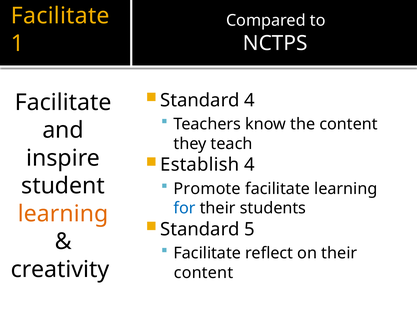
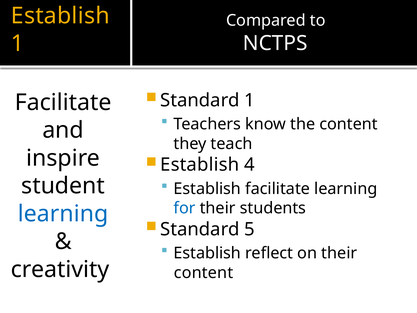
Facilitate: Facilitate -> Establish (60, 16)
Standard 4: 4 -> 1 (250, 100)
Promote: Promote -> Establish (207, 189)
learning colour: orange -> blue (63, 214)
Facilitate: Facilitate -> Establish (207, 253)
